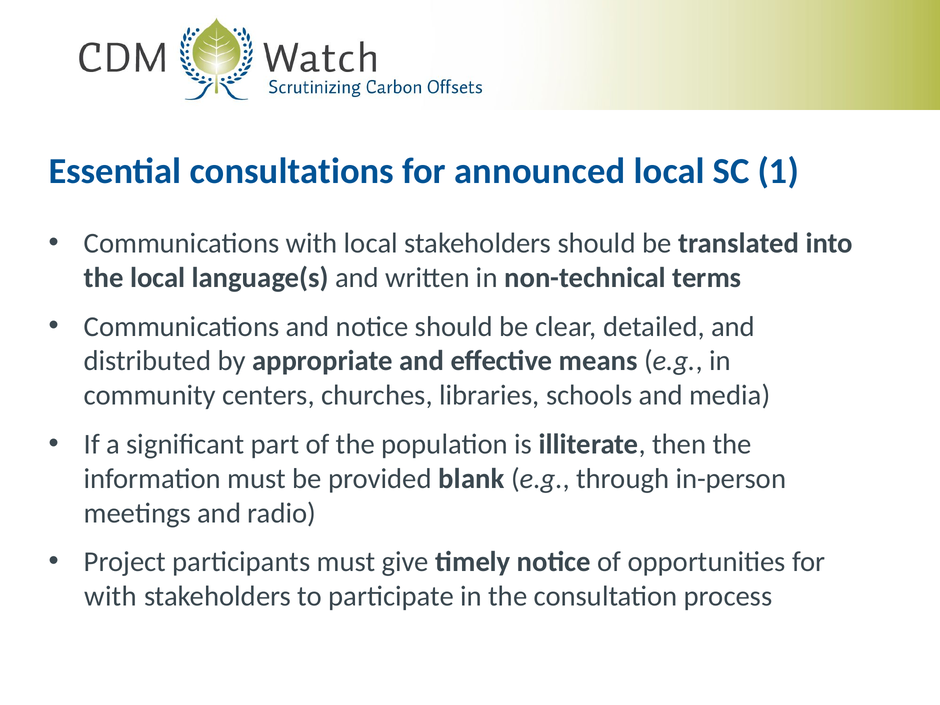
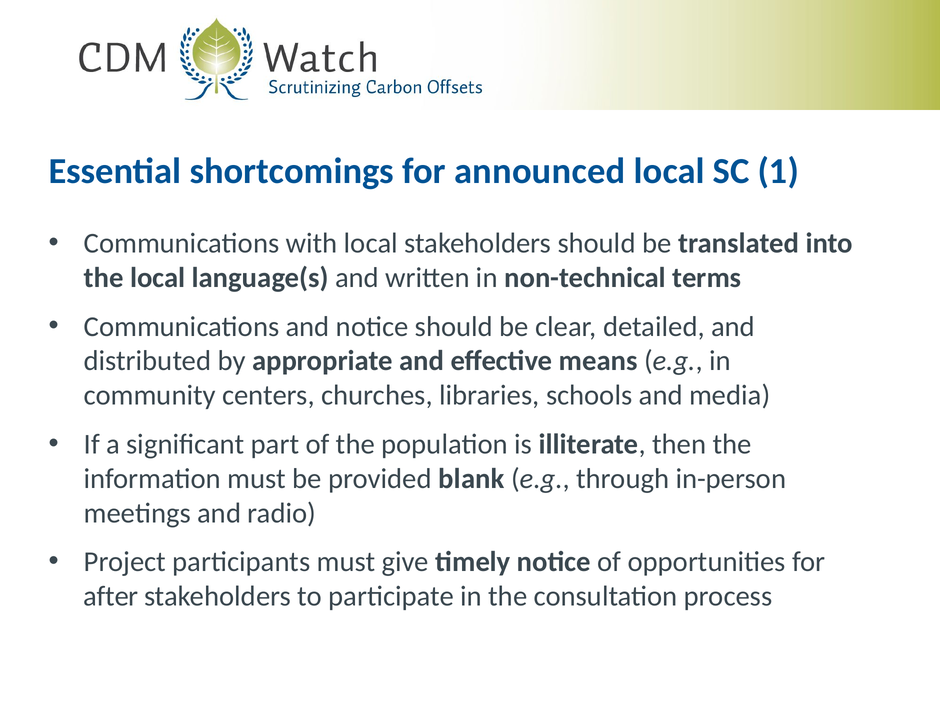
consultations: consultations -> shortcomings (292, 171)
with: with -> after (111, 596)
